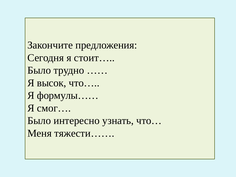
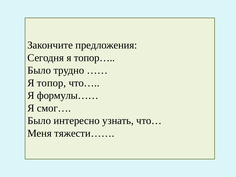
стоит…: стоит… -> топор… (94, 58)
высок: высок -> топор (52, 83)
